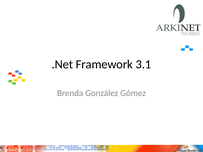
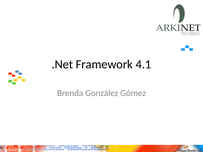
3.1: 3.1 -> 4.1 (143, 64)
